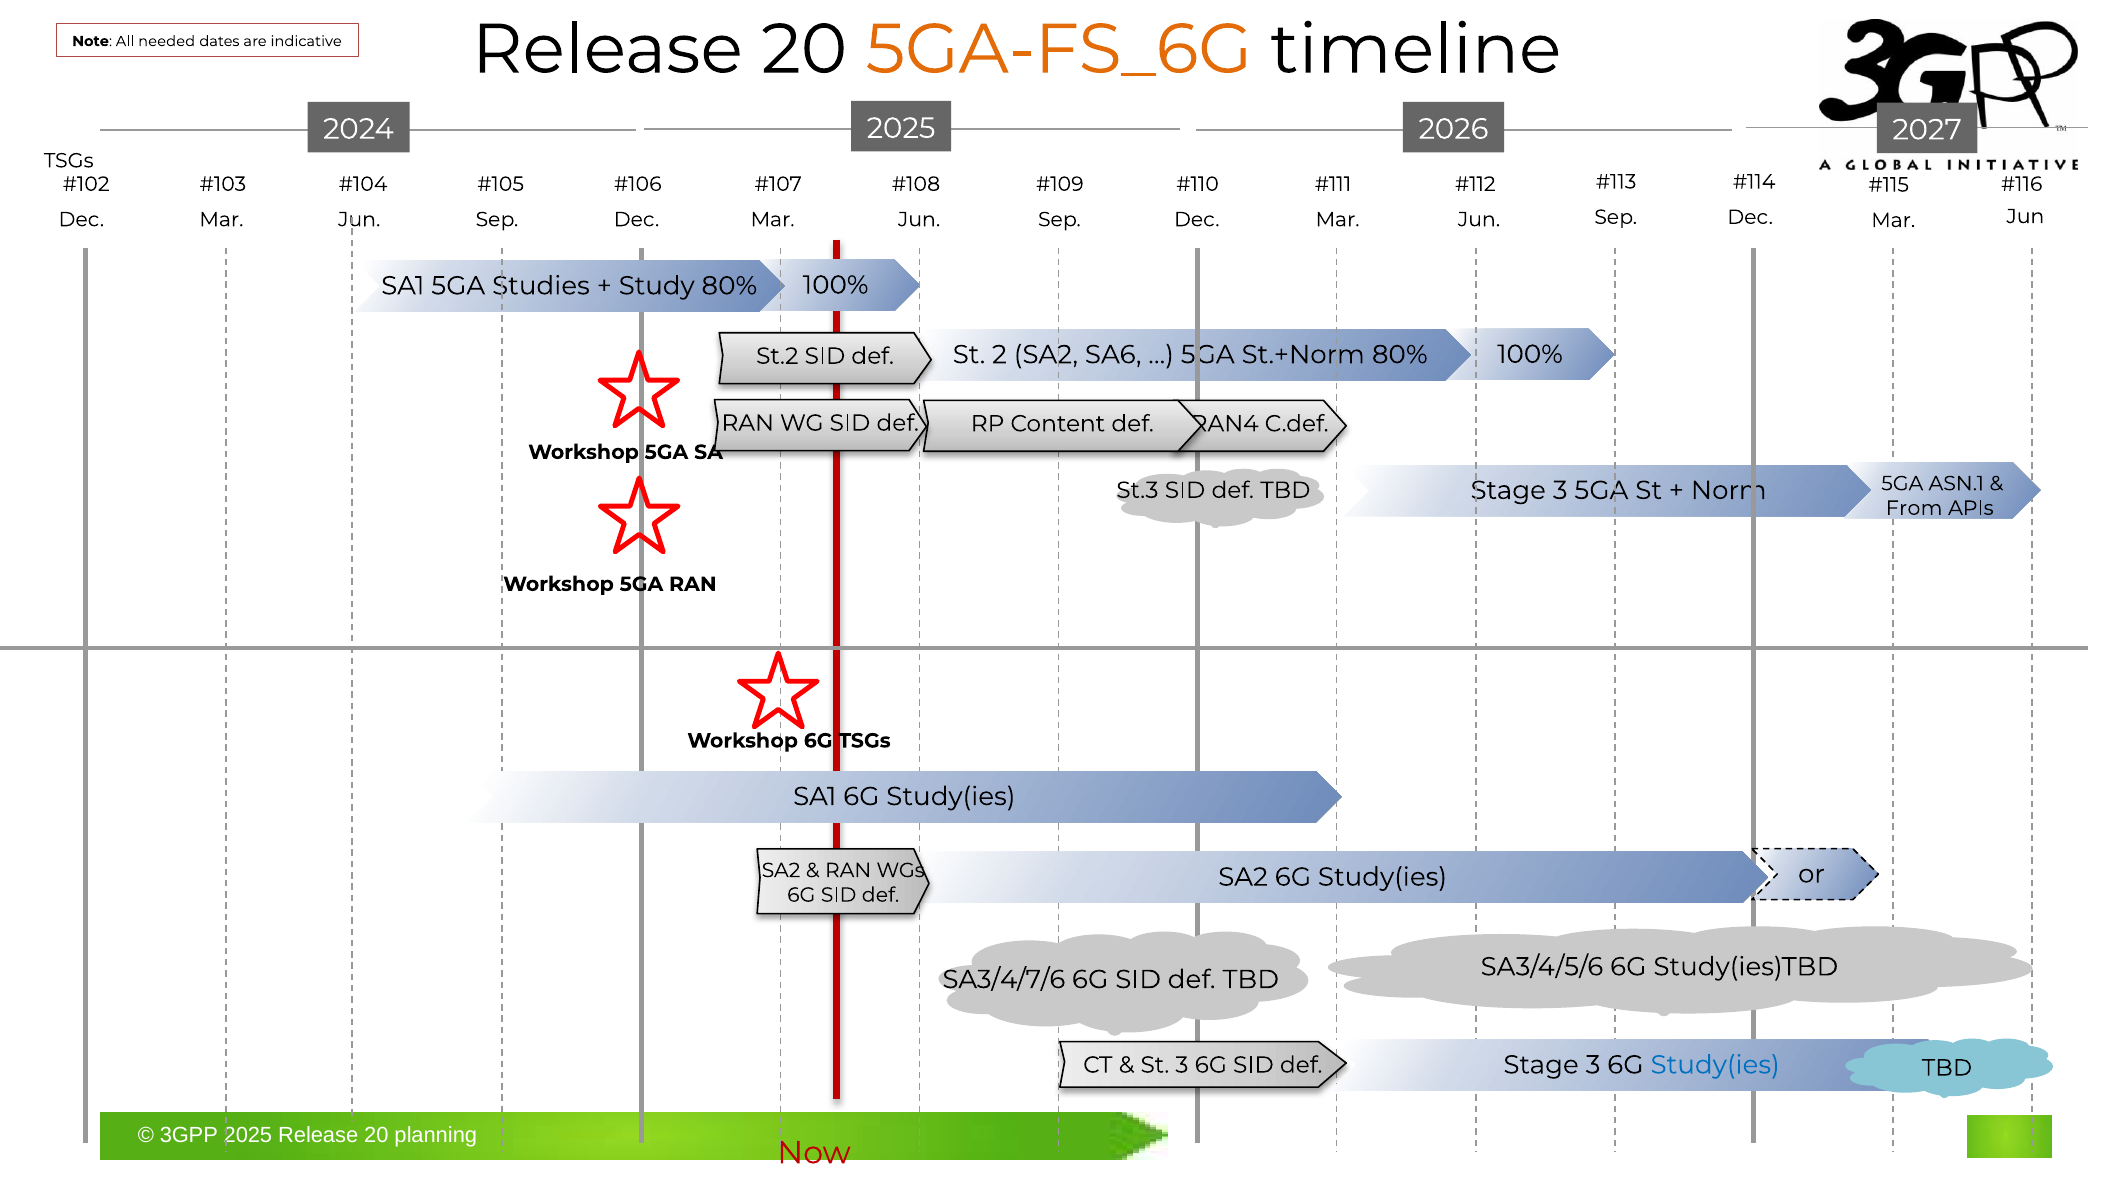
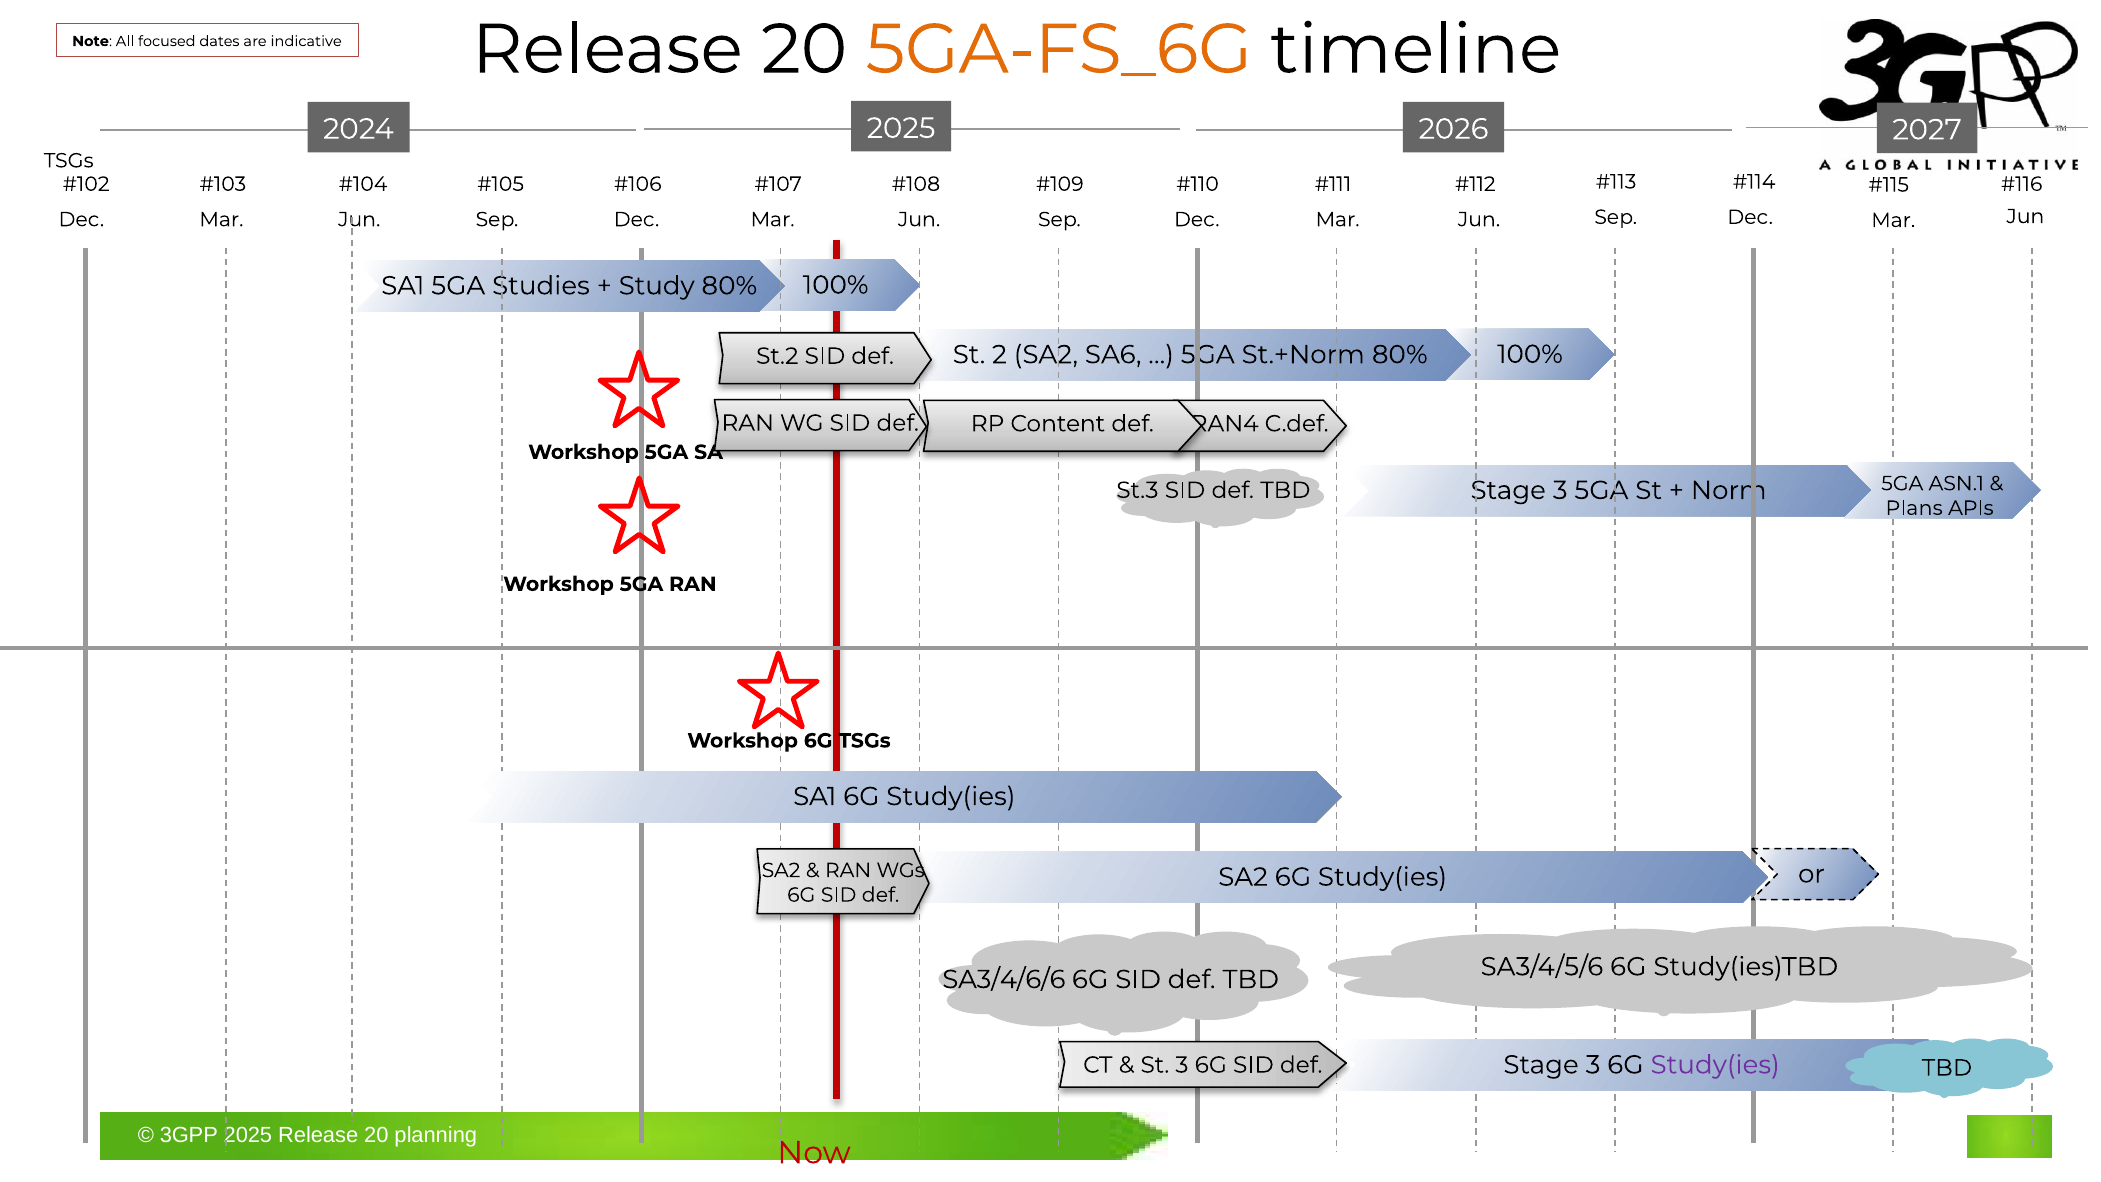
needed: needed -> focused (167, 41)
From: From -> Plans (1914, 508)
SA3/4/7/6: SA3/4/7/6 -> SA3/4/6/6 (1004, 979)
Study(ies colour: blue -> purple (1715, 1065)
